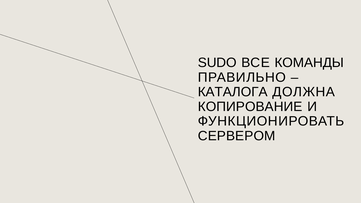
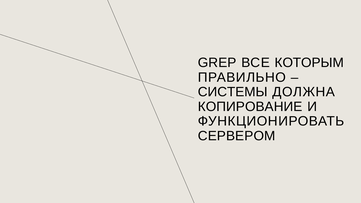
SUDO: SUDO -> GREP (217, 63)
КОМАНДЫ: КОМАНДЫ -> КОТОРЫМ (309, 63)
КАТАЛОГА: КАТАЛОГА -> СИСТЕМЫ (233, 92)
